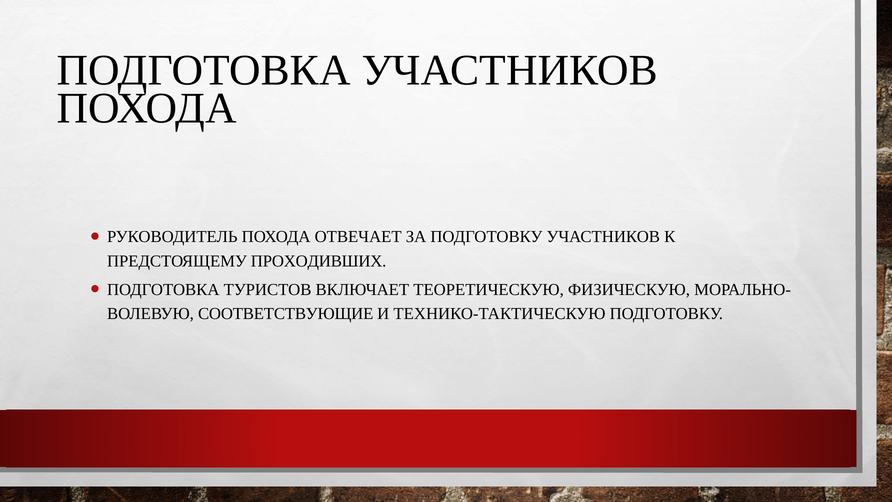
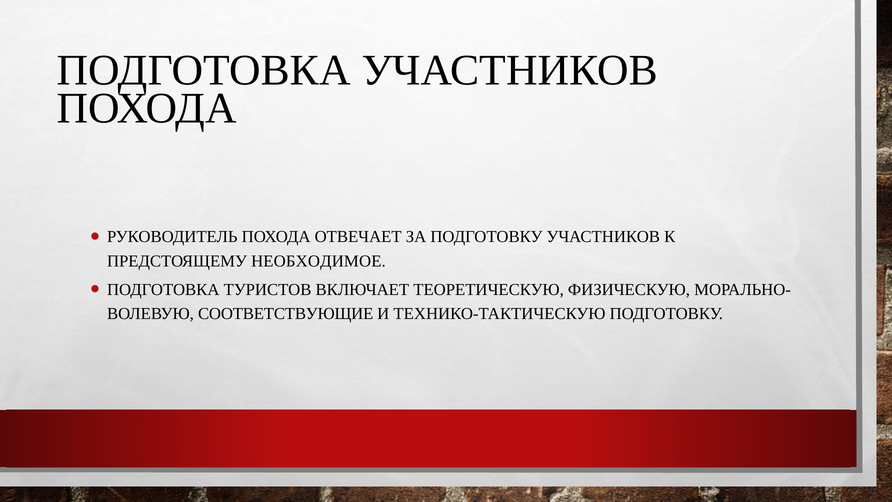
ПРОХОДИВШИХ: ПРОХОДИВШИХ -> НЕОБХОДИМОЕ (318, 261)
